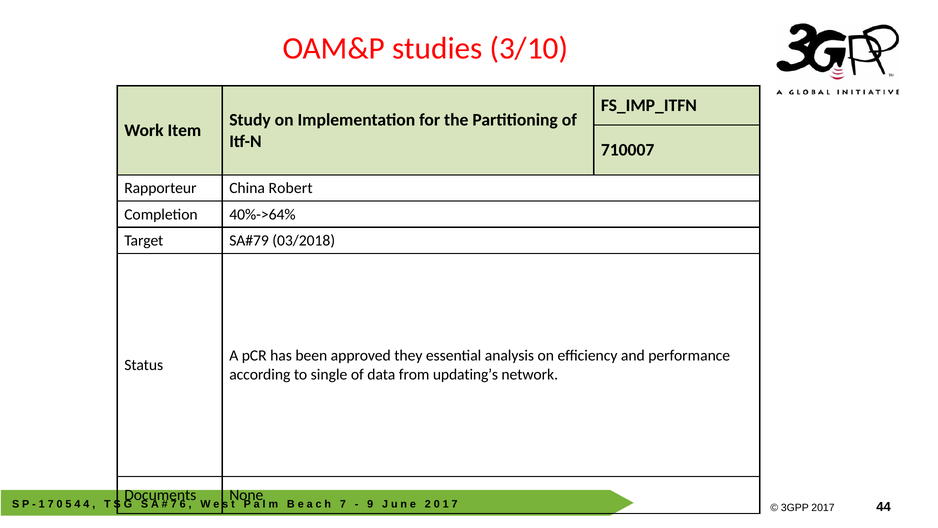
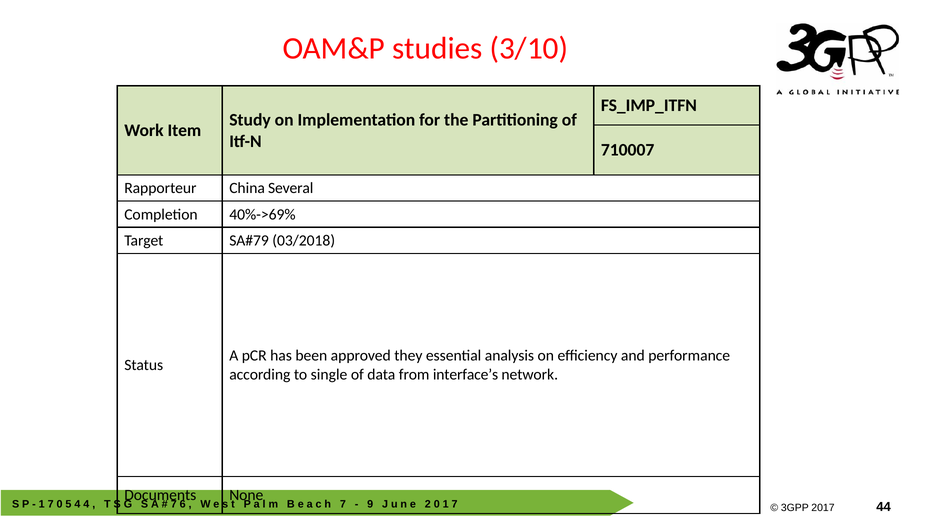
Robert: Robert -> Several (291, 188)
40%->64%: 40%->64% -> 40%->69% (262, 214)
updating’s: updating’s -> interface’s (465, 374)
